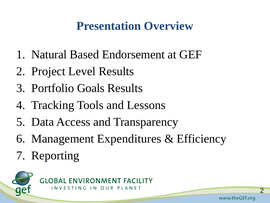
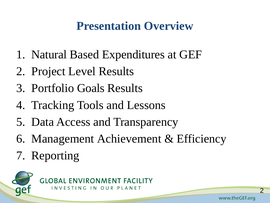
Endorsement: Endorsement -> Expenditures (133, 54)
Expenditures: Expenditures -> Achievement (129, 138)
